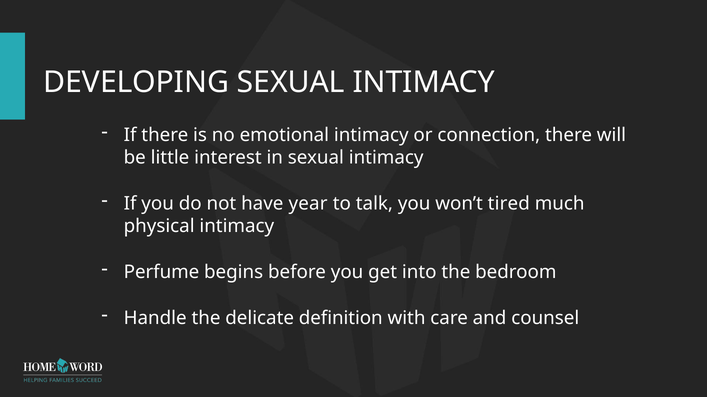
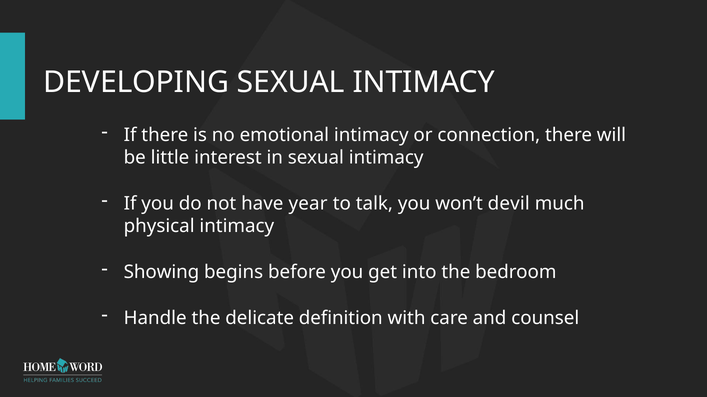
tired: tired -> devil (509, 204)
Perfume: Perfume -> Showing (161, 273)
